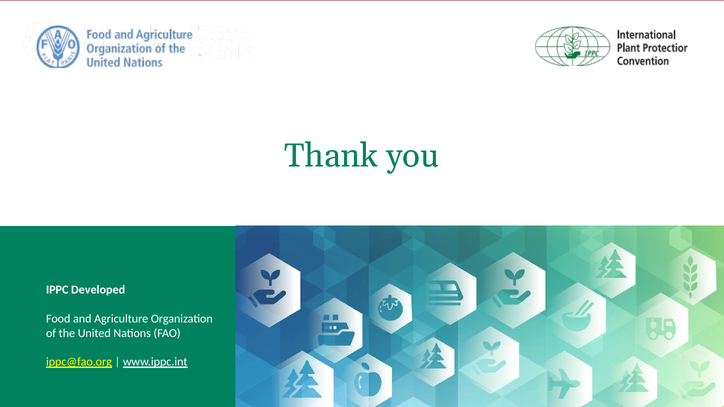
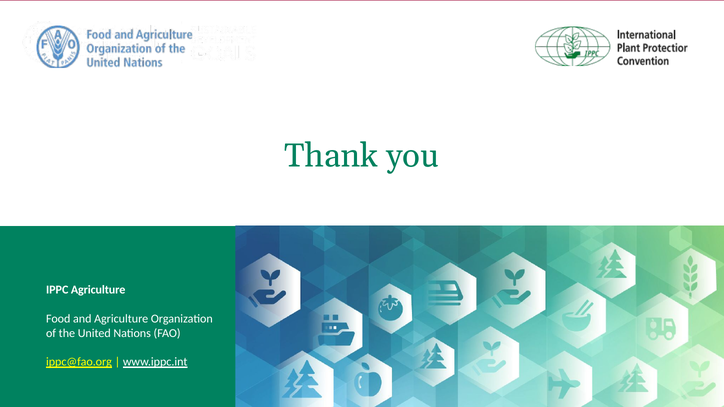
IPPC Developed: Developed -> Agriculture (98, 290)
